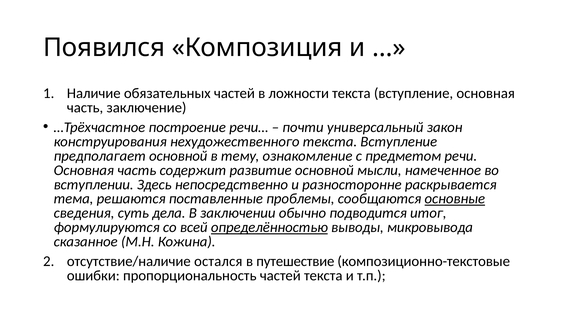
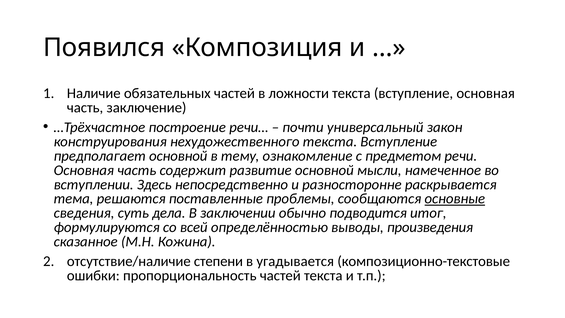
определённостью underline: present -> none (269, 227)
микровывода: микровывода -> произведения (430, 227)
остался: остался -> степени (218, 261)
путешествие: путешествие -> угадывается (295, 261)
